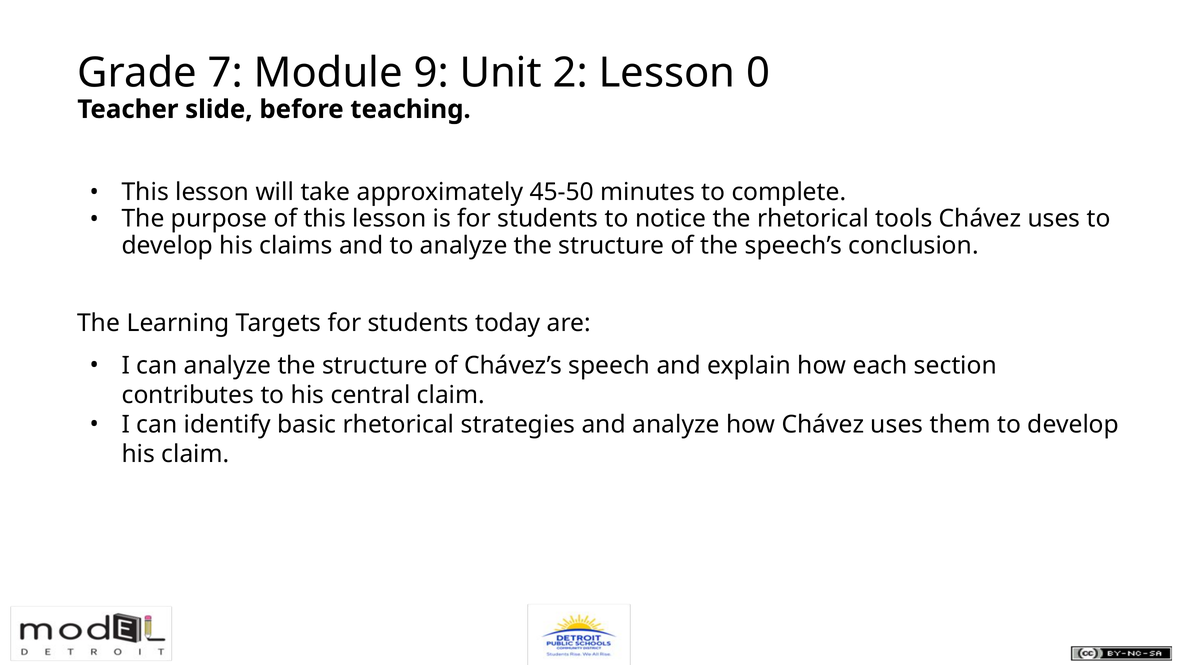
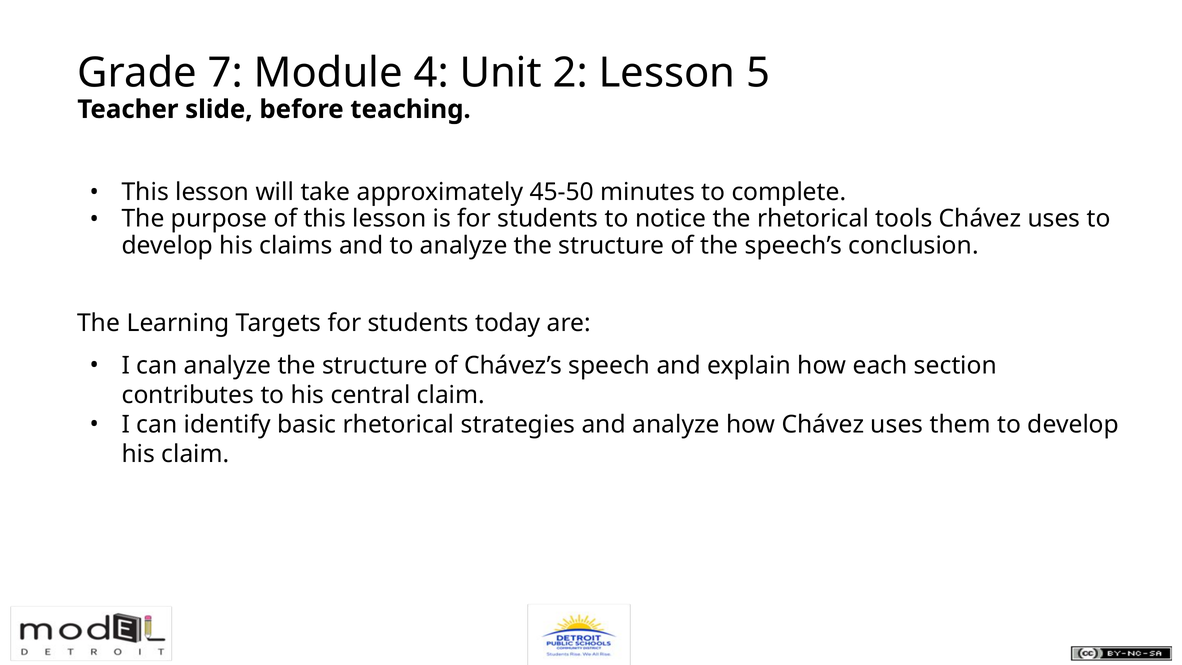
9: 9 -> 4 (431, 73)
0: 0 -> 5 (758, 73)
